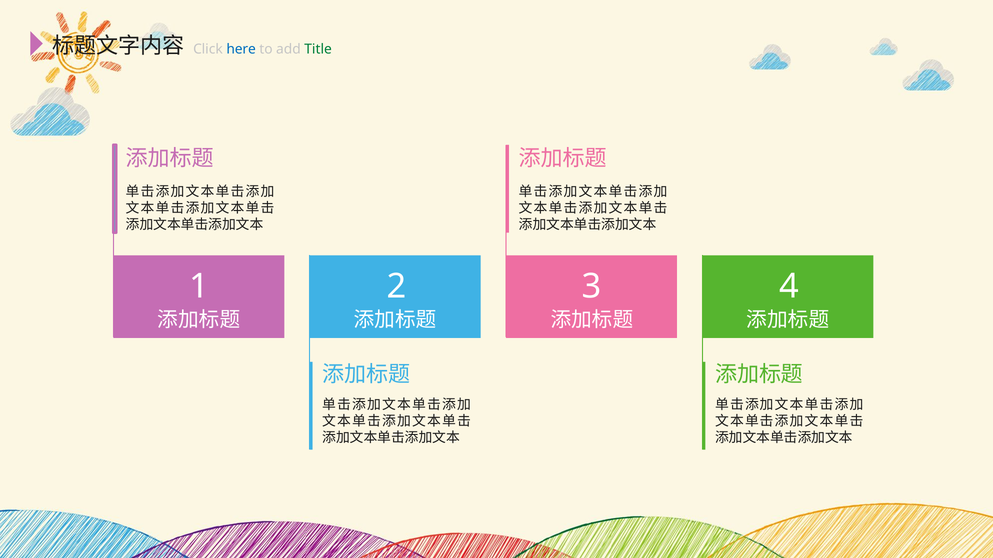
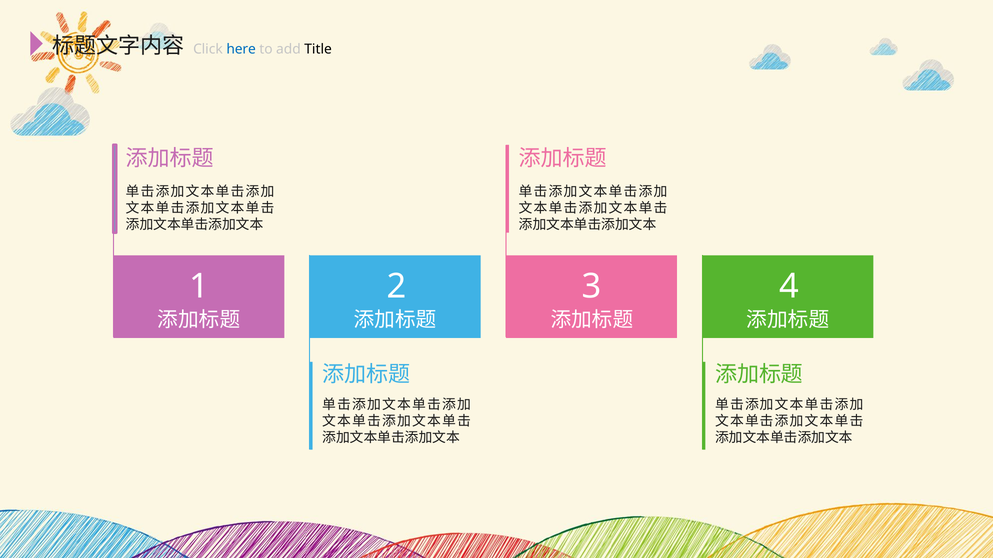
Title colour: green -> black (318, 49)
